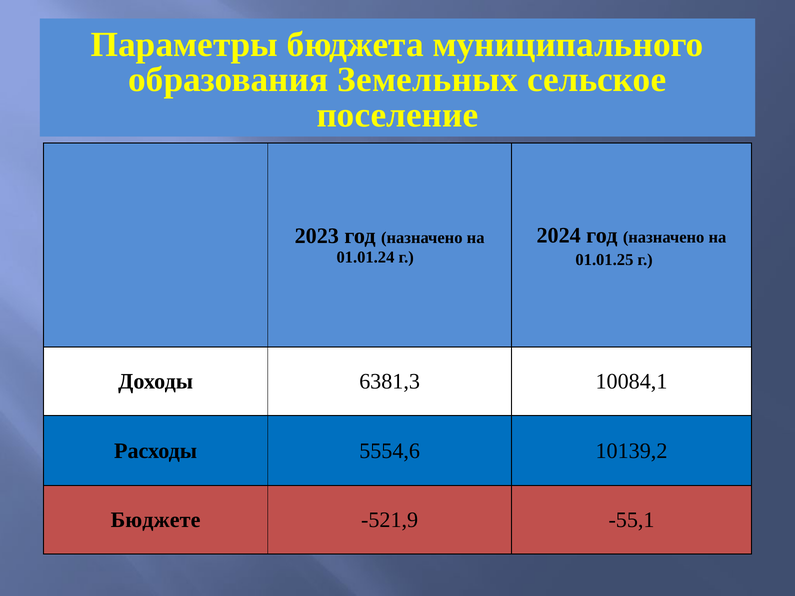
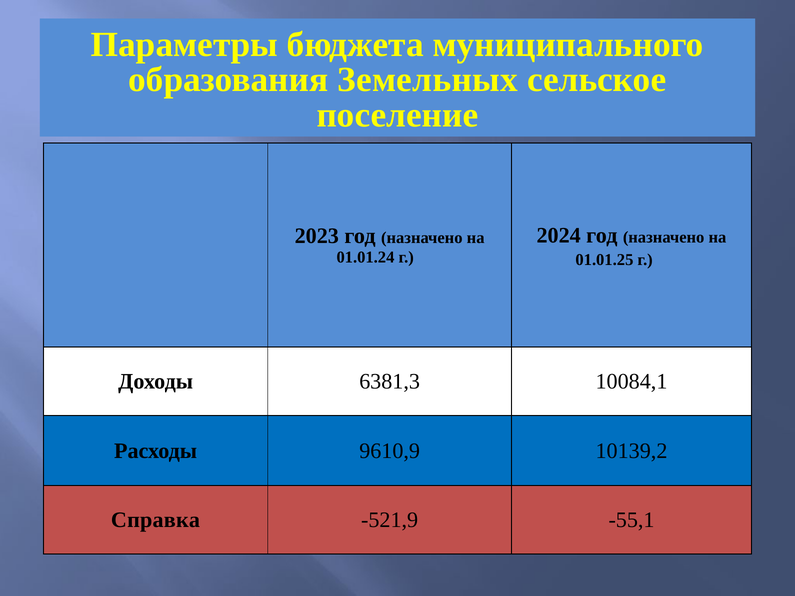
5554,6: 5554,6 -> 9610,9 (390, 451)
Бюджете: Бюджете -> Справка (155, 520)
